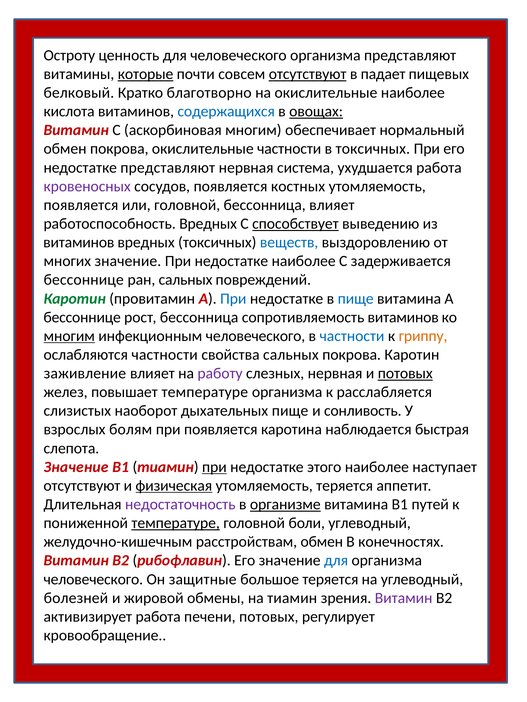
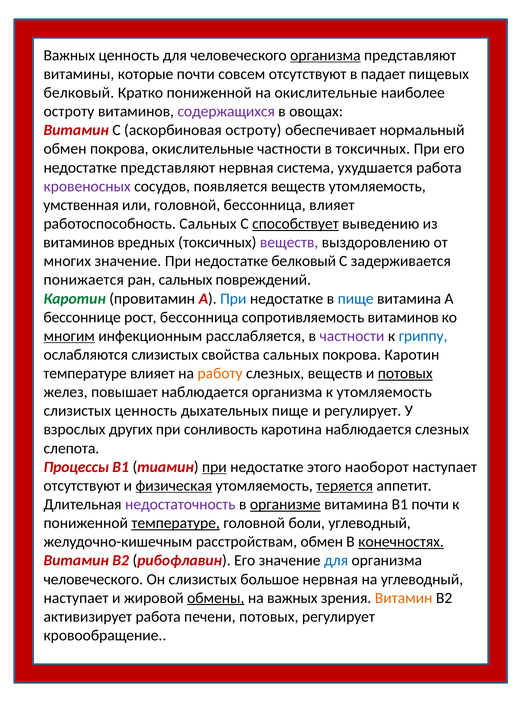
Остроту: Остроту -> Важных (69, 55)
организма underline: none -> present (325, 55)
которые underline: present -> none (146, 74)
отсутствуют underline: present -> none (308, 74)
Кратко благотворно: благотворно -> пониженной (209, 93)
кислота: кислота -> остроту (69, 112)
содержащихся colour: blue -> purple (226, 112)
овощах underline: present -> none (316, 112)
аскорбиновая многим: многим -> остроту (253, 130)
появляется костных: костных -> веществ (298, 186)
появляется: появляется -> умственная (81, 205)
работоспособность Вредных: Вредных -> Сальных (208, 224)
веществ colour: blue -> purple (289, 243)
недостатке наиболее: наиболее -> белковый (304, 261)
бессоннице: бессоннице -> понижается (84, 280)
инфекционным человеческого: человеческого -> расслабляется (255, 336)
частности colour: blue -> purple (352, 336)
гриппу colour: orange -> blue (423, 336)
ослабляются частности: частности -> слизистых (165, 355)
заживление: заживление -> температуре (85, 374)
работу colour: purple -> orange (220, 374)
слезных нервная: нервная -> веществ (335, 374)
повышает температуре: температуре -> наблюдается (205, 392)
к расслабляется: расслабляется -> утомляемость (384, 392)
слизистых наоборот: наоборот -> ценность (146, 411)
и сонливость: сонливость -> регулирует (363, 411)
болям: болям -> других (131, 430)
при появляется: появляется -> сонливость (221, 430)
наблюдается быстрая: быстрая -> слезных (442, 430)
Значение: Значение -> Процессы (76, 467)
этого наиболее: наиболее -> наоборот (377, 467)
теряется underline: none -> present (345, 486)
В1 путей: путей -> почти (430, 505)
конечностях underline: none -> present (401, 542)
Он защитные: защитные -> слизистых (203, 580)
большое теряется: теряется -> нервная (330, 580)
болезней: болезней -> наступает (76, 598)
обмены underline: none -> present (216, 598)
на тиамин: тиамин -> важных (292, 598)
Витамин colour: purple -> orange (404, 598)
